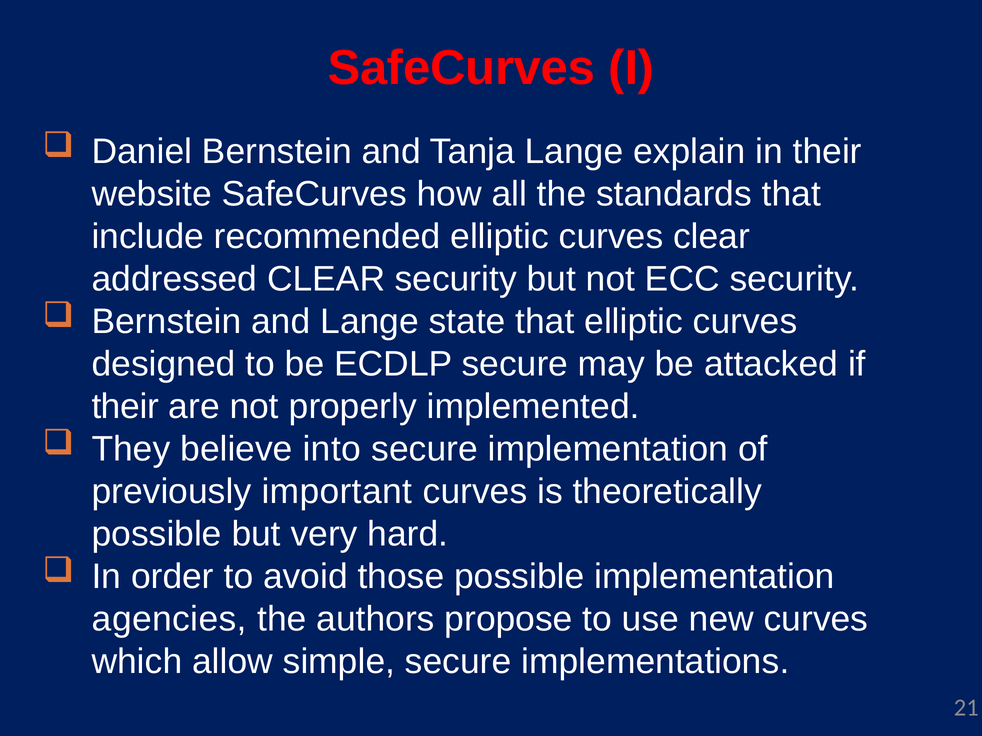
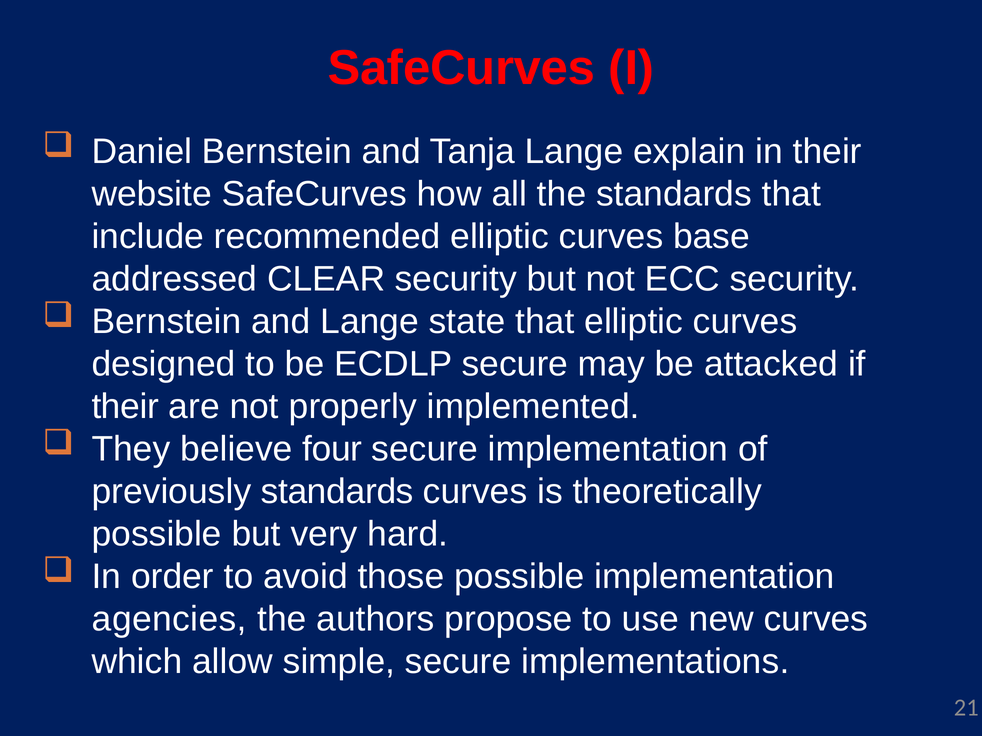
curves clear: clear -> base (711, 237)
into: into -> four (332, 449)
previously important: important -> standards (337, 492)
